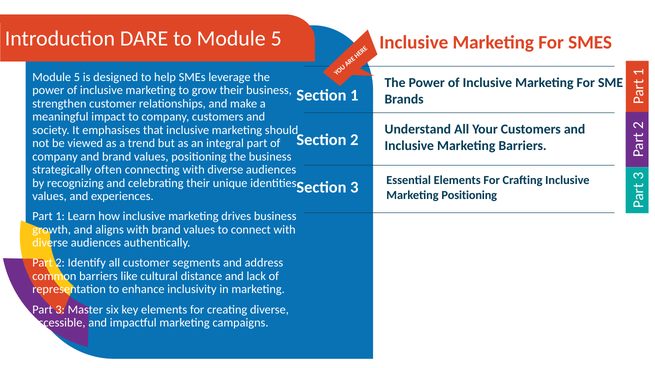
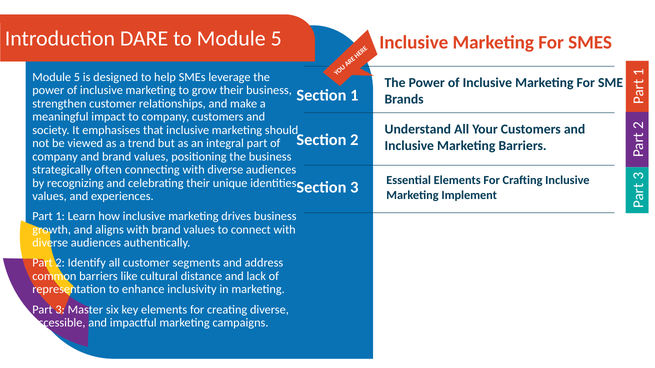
Marketing Positioning: Positioning -> Implement (469, 195)
